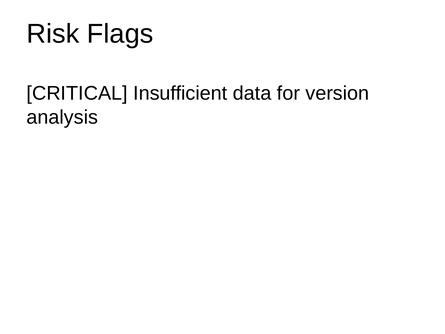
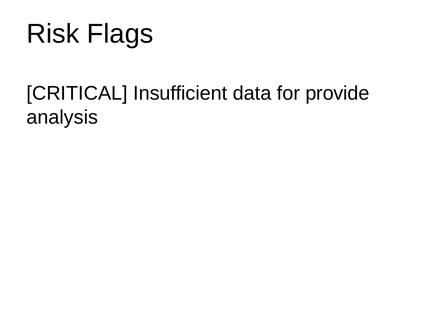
version: version -> provide (337, 93)
